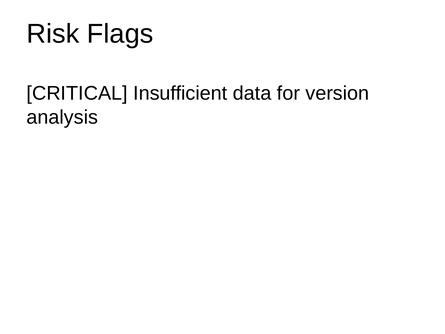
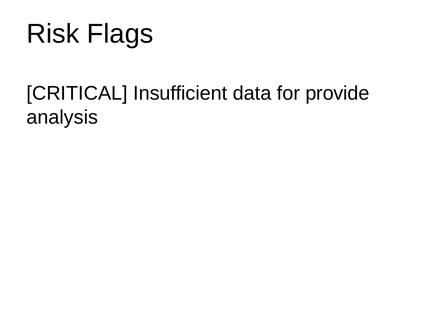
version: version -> provide (337, 93)
